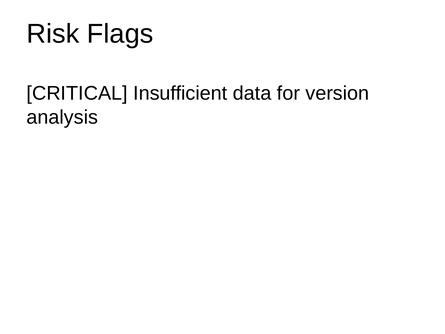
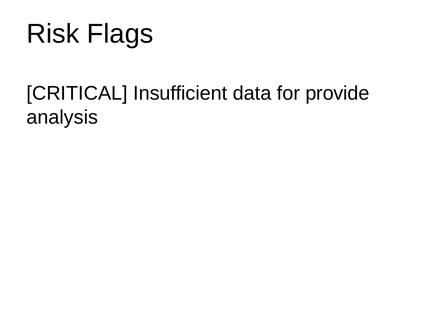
version: version -> provide (337, 93)
